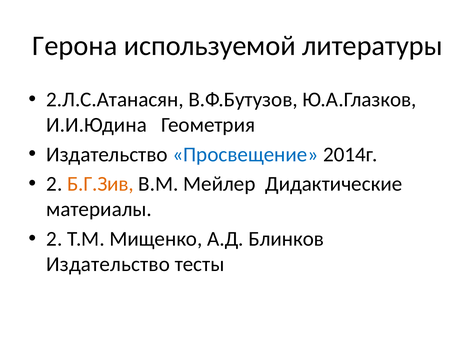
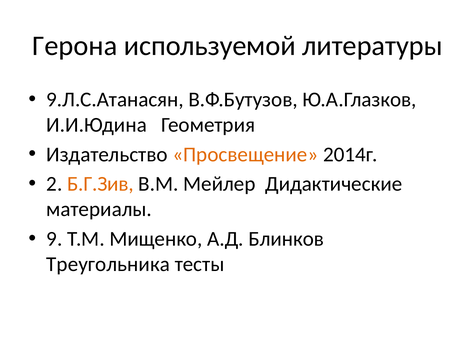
2.Л.С.Атанасян: 2.Л.С.Атанасян -> 9.Л.С.Атанасян (115, 100)
Просвещение colour: blue -> orange (245, 155)
2: 2 -> 9 (54, 239)
Издательство: Издательство -> Треугольника (108, 264)
